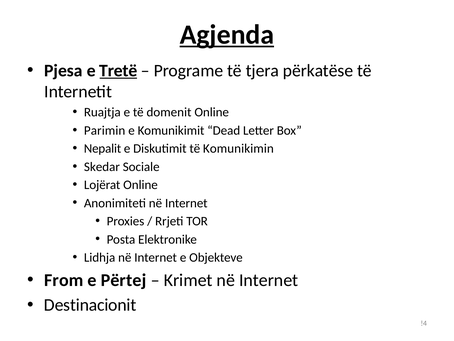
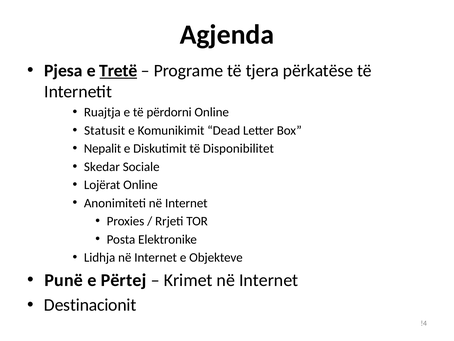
Agjenda underline: present -> none (227, 34)
domenit: domenit -> përdorni (169, 112)
Parimin: Parimin -> Statusit (105, 130)
Komunikimin: Komunikimin -> Disponibilitet (238, 148)
From: From -> Punë (64, 280)
